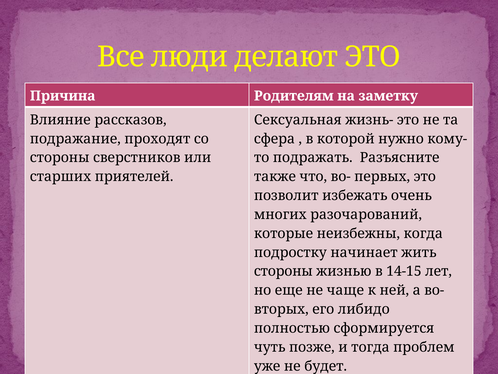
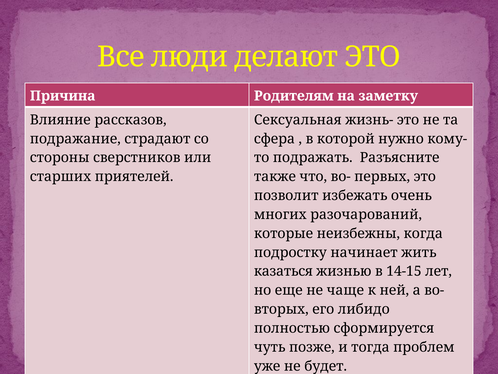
проходят: проходят -> страдают (157, 139)
стороны: стороны -> казаться (283, 271)
